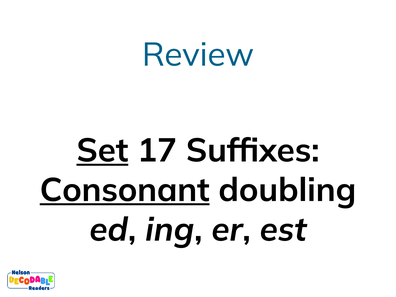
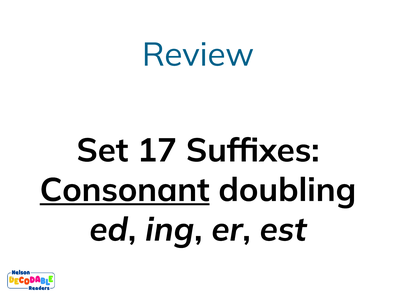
Set underline: present -> none (102, 151)
